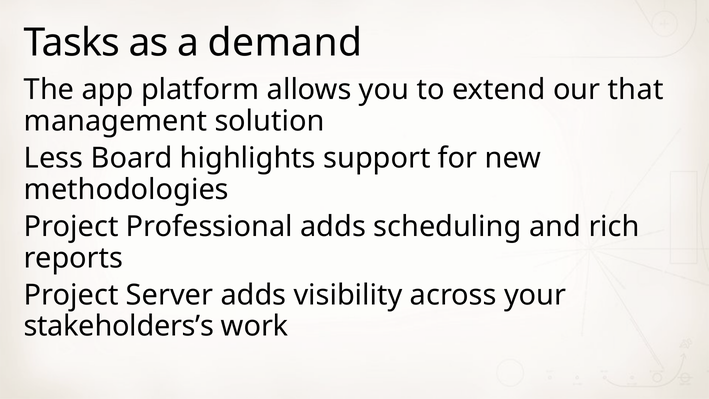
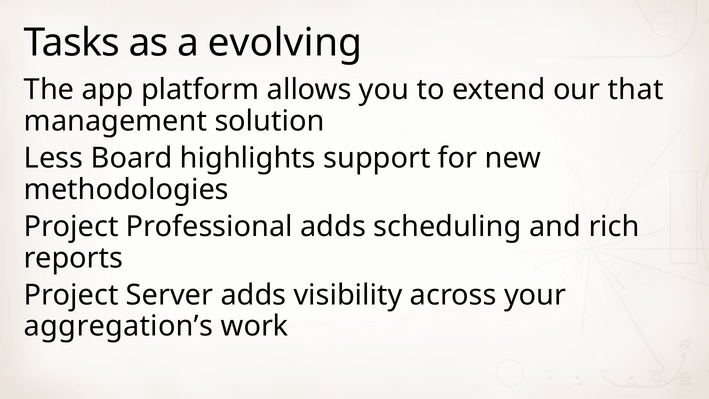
demand: demand -> evolving (285, 43)
stakeholders’s: stakeholders’s -> aggregation’s (119, 326)
